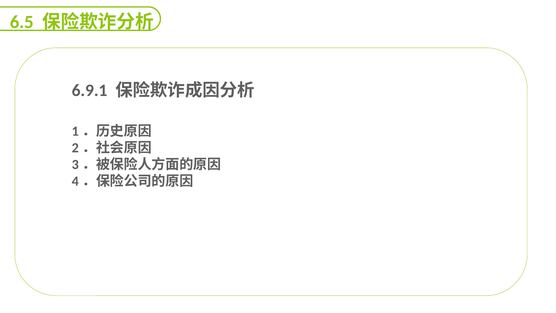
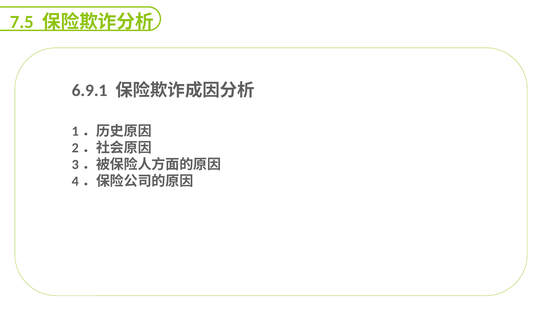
6.5: 6.5 -> 7.5 (22, 22)
